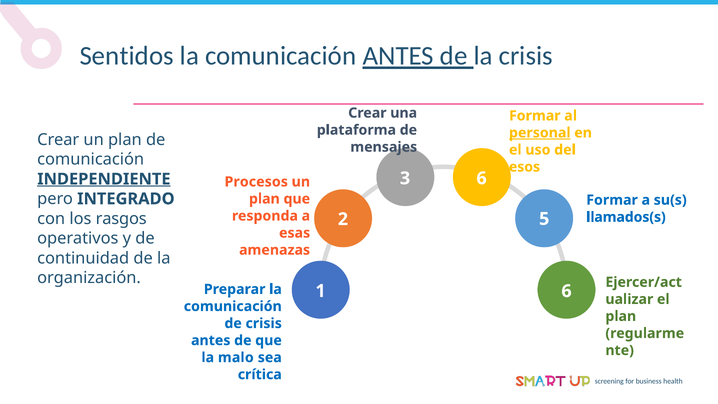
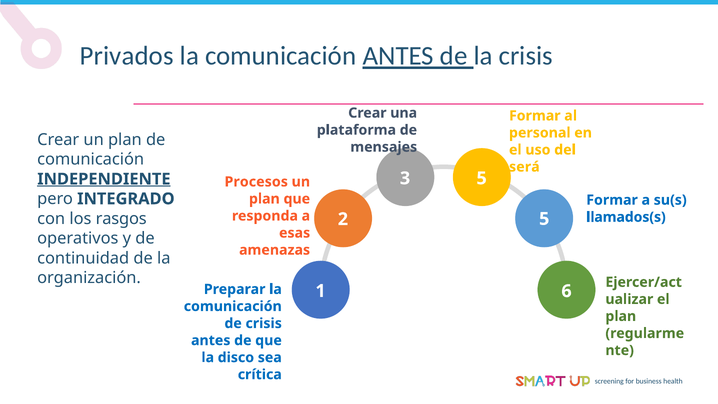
Sentidos: Sentidos -> Privados (127, 56)
personal underline: present -> none (540, 133)
esos: esos -> será (524, 167)
3 6: 6 -> 5 (482, 178)
malo: malo -> disco (236, 357)
